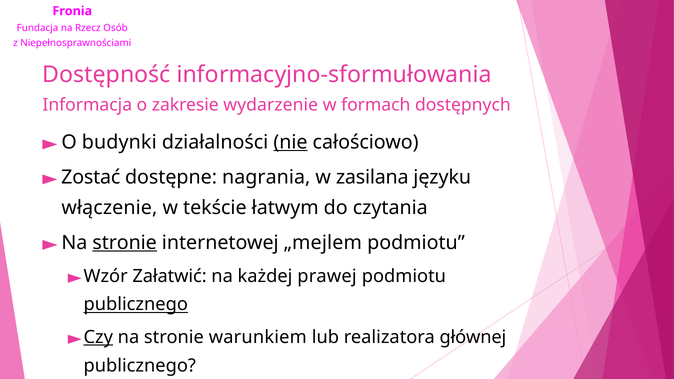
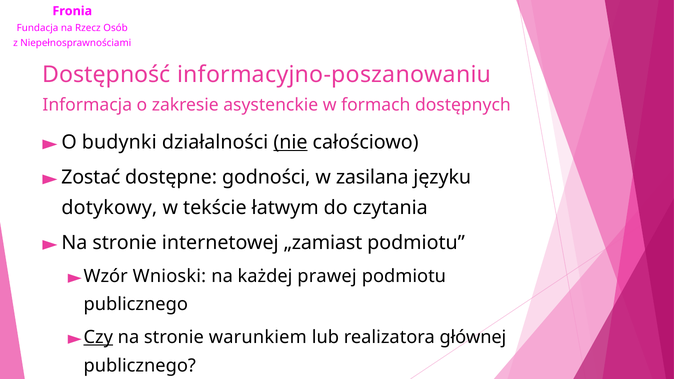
informacyjno-sformułowania: informacyjno-sformułowania -> informacyjno-poszanowaniu (334, 75)
wydarzenie: wydarzenie -> asystenckie (271, 105)
nagrania: nagrania -> godności (266, 177)
włączenie: włączenie -> dotykowy (109, 208)
stronie underline: present -> none (125, 243)
„mejlem: „mejlem -> „zamiast (323, 243)
Załatwić: Załatwić -> Wnioski (169, 276)
publicznego underline: present -> none (136, 305)
